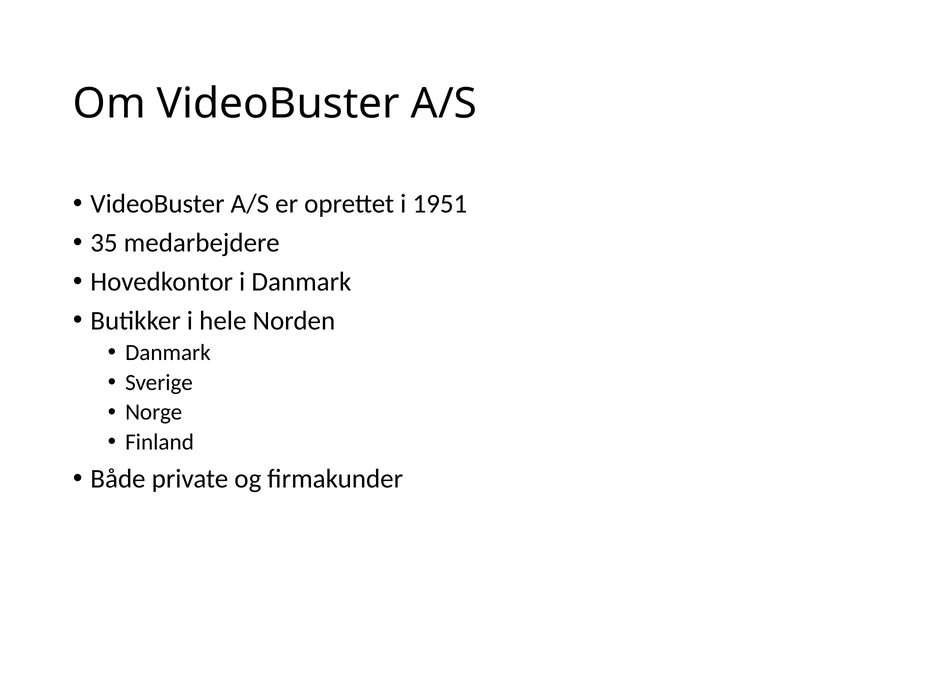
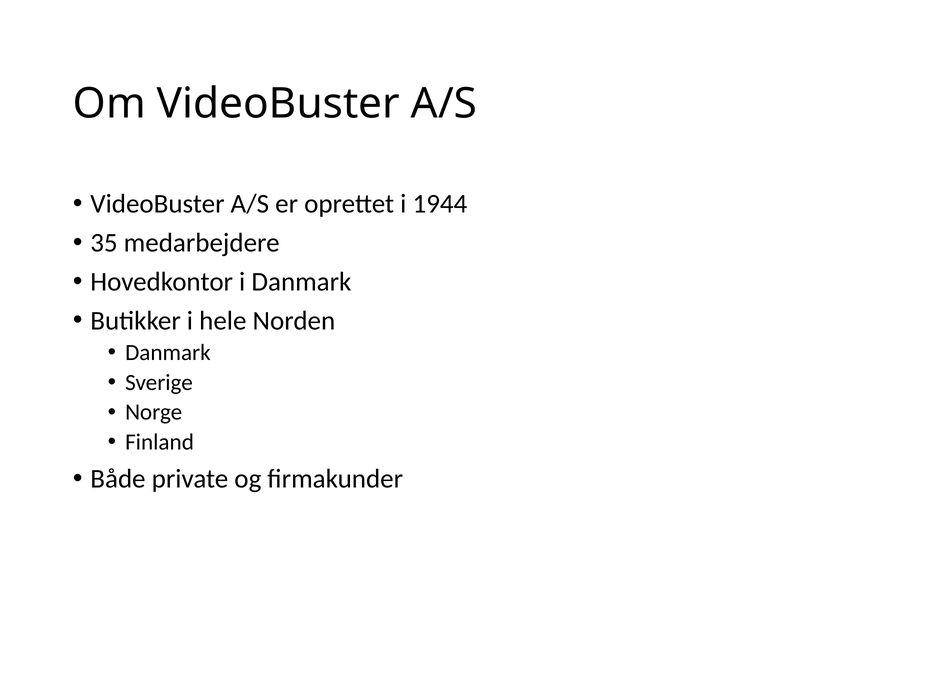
1951: 1951 -> 1944 (440, 204)
